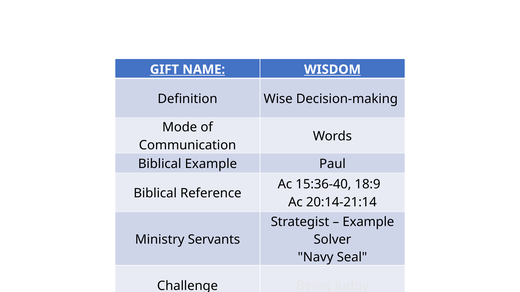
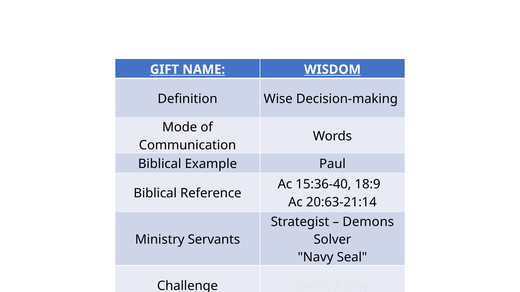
20:14-21:14: 20:14-21:14 -> 20:63-21:14 (341, 202)
Example: Example -> Demons (368, 222)
